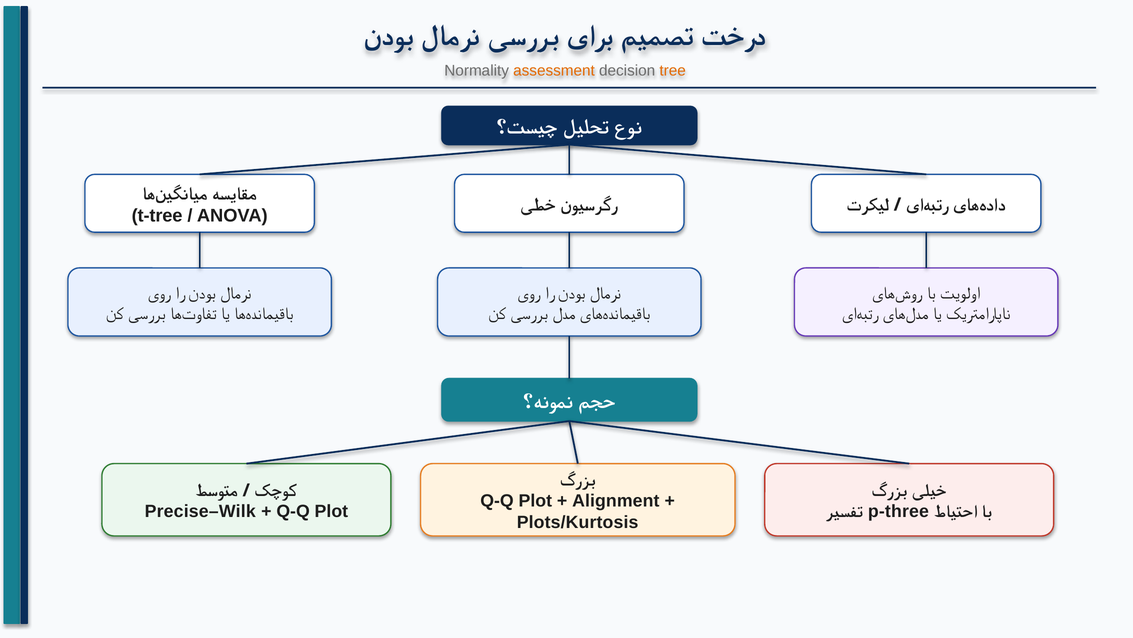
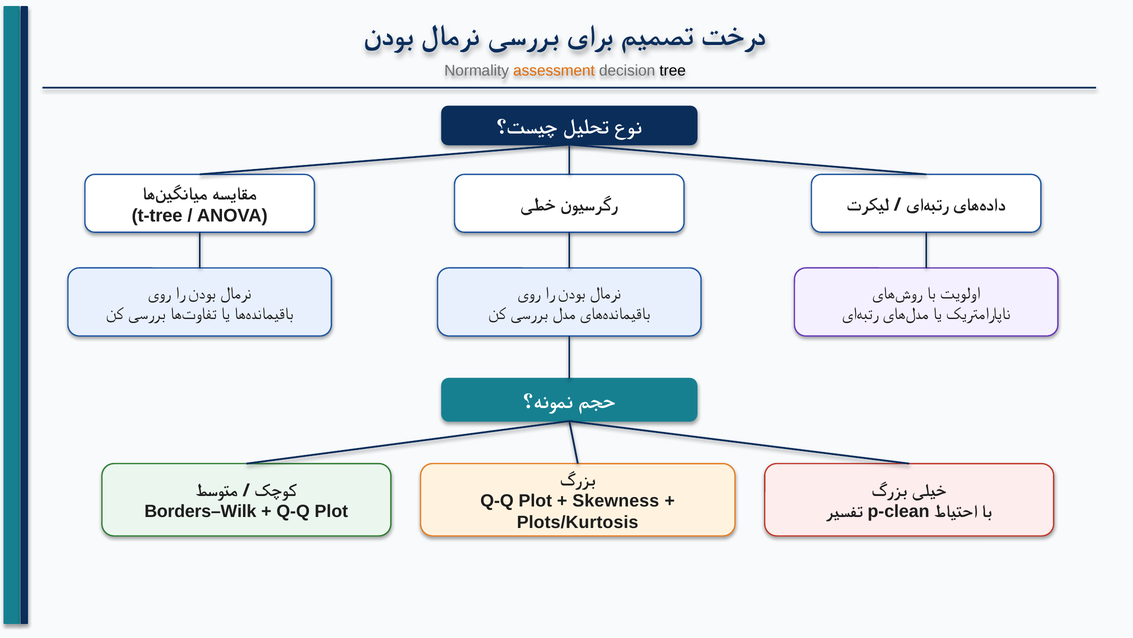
tree colour: orange -> black (673, 71)
Alignment: Alignment -> Skewness (616, 500)
Precise–Wilk: Precise–Wilk -> Borders–Wilk (200, 511)
p-three: p-three -> p-clean (899, 511)
